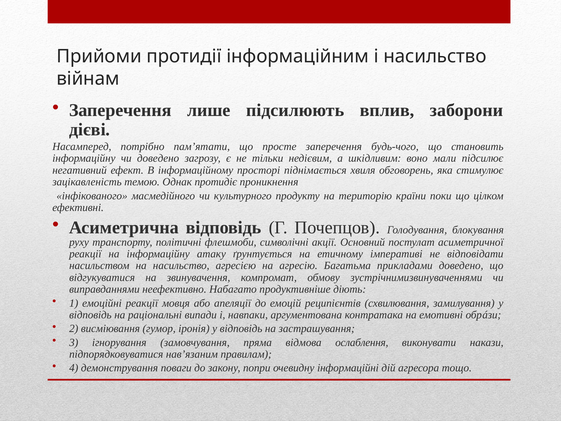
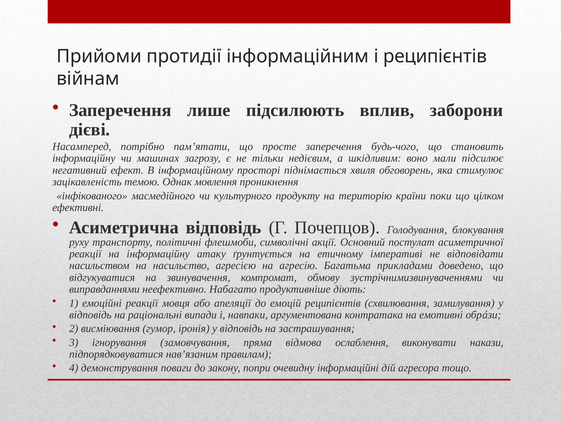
і насильство: насильство -> реципієнтів (435, 56)
чи доведено: доведено -> машинах (158, 158)
протидіє: протидіє -> мовлення (216, 182)
